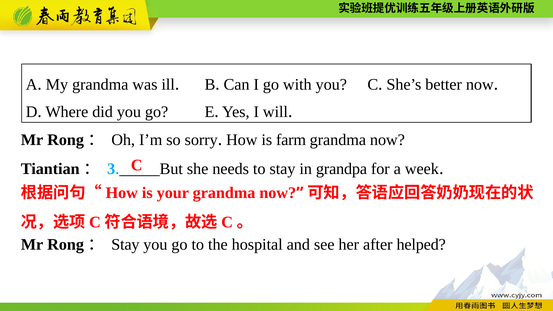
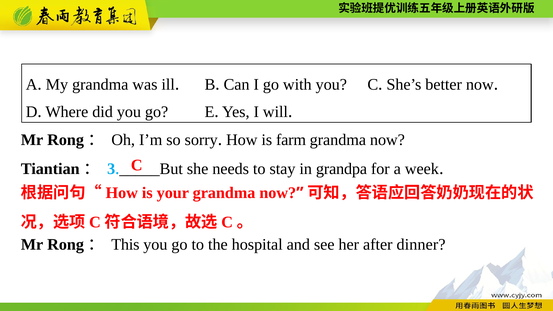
Stay: Stay -> This (125, 245)
helped: helped -> dinner (421, 245)
